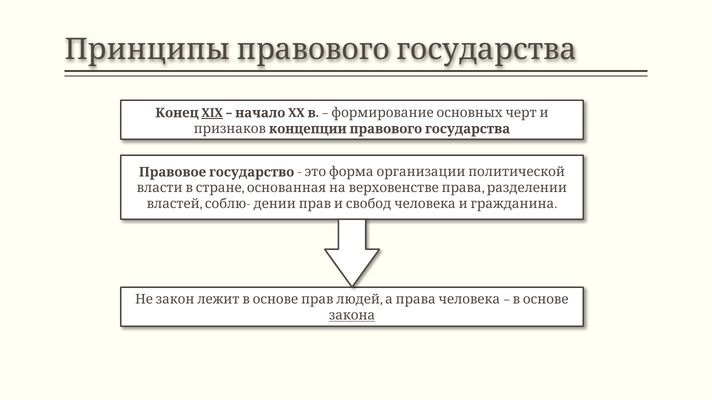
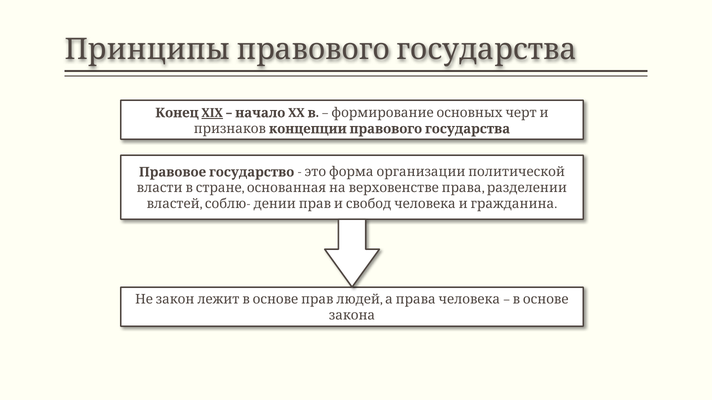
закона underline: present -> none (352, 316)
